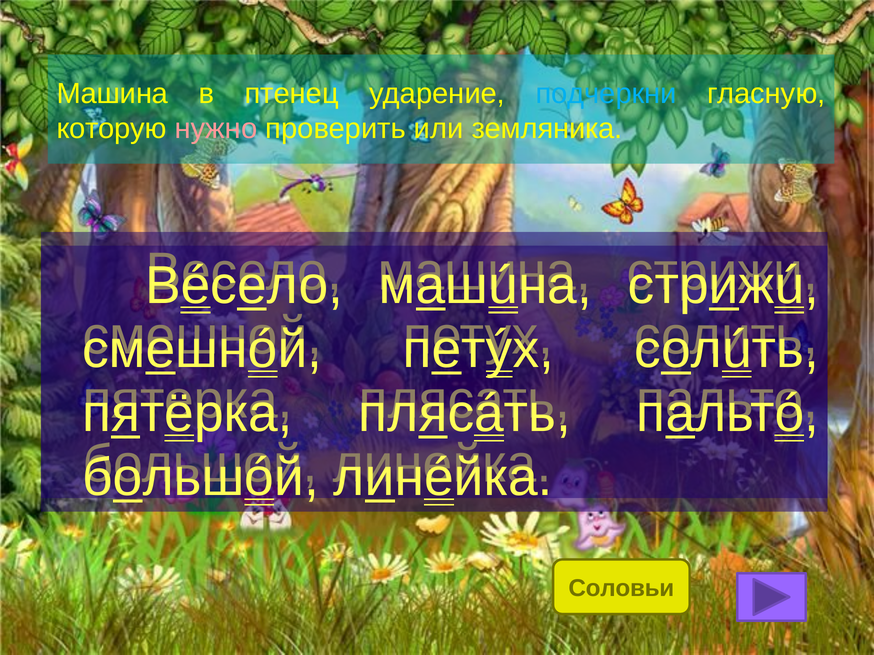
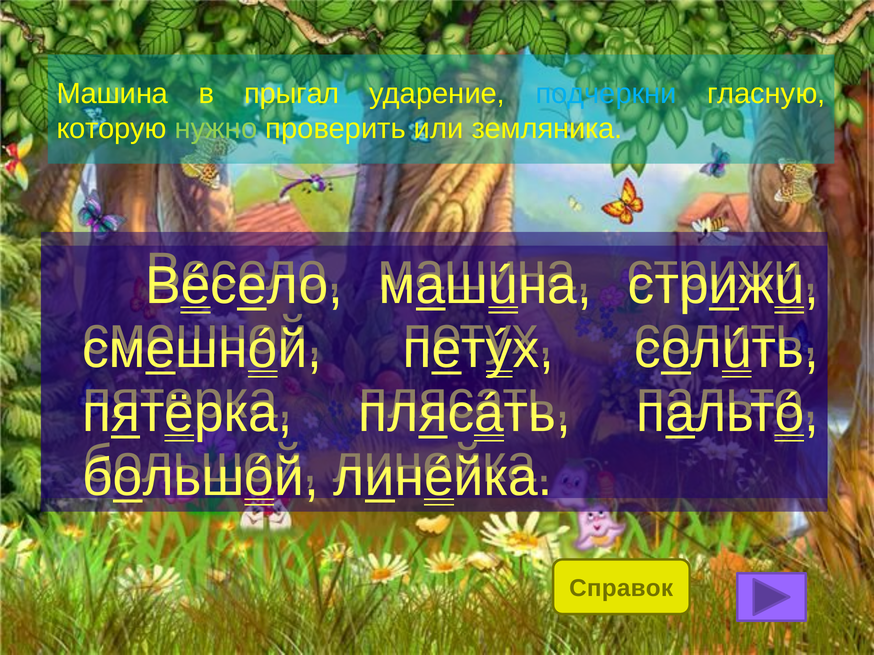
птенец: птенец -> прыгал (292, 94)
нужно colour: pink -> light green (216, 129)
Соловьи: Соловьи -> Справок (621, 589)
